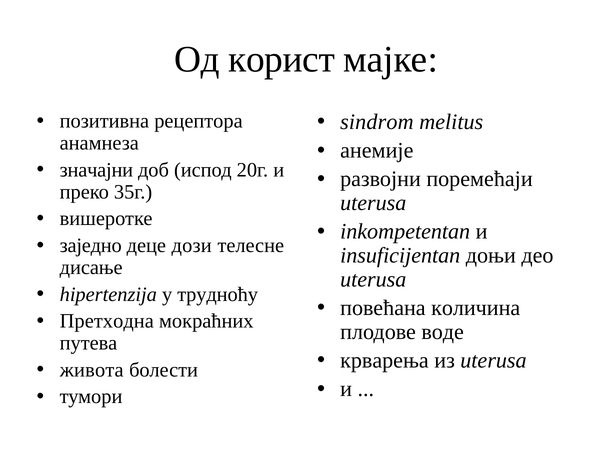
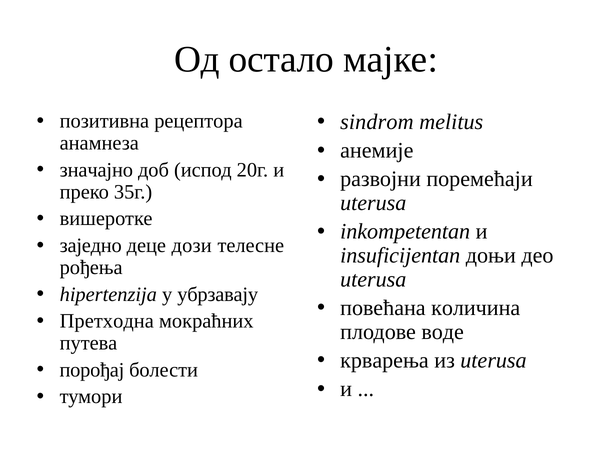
корист: корист -> остало (281, 59)
значајни: значајни -> значајно (96, 170)
дисање: дисање -> рођења (91, 268)
трудноћу: трудноћу -> убрзавају (218, 294)
живота: живота -> порођај (92, 370)
